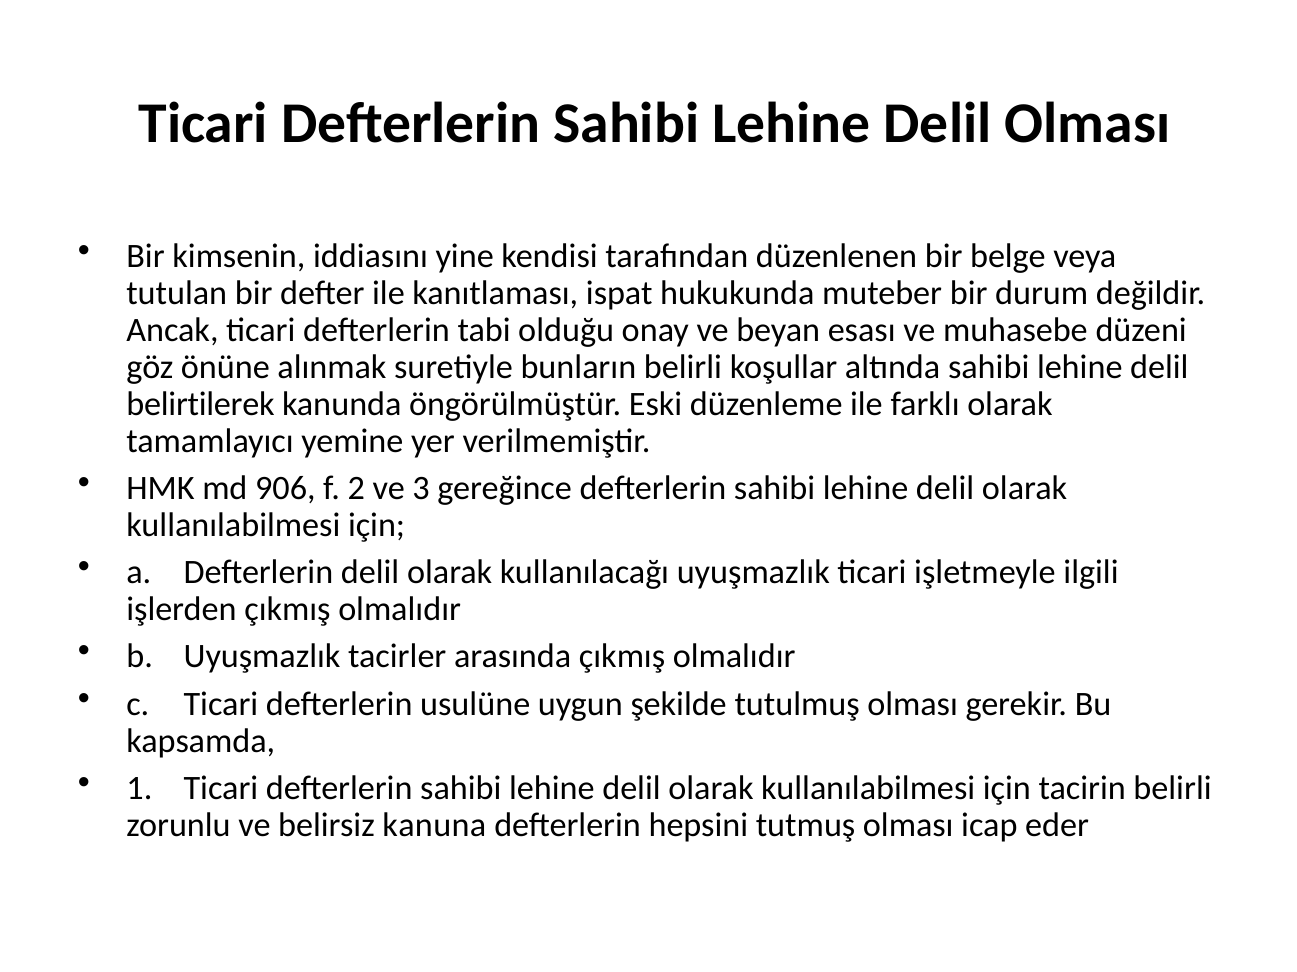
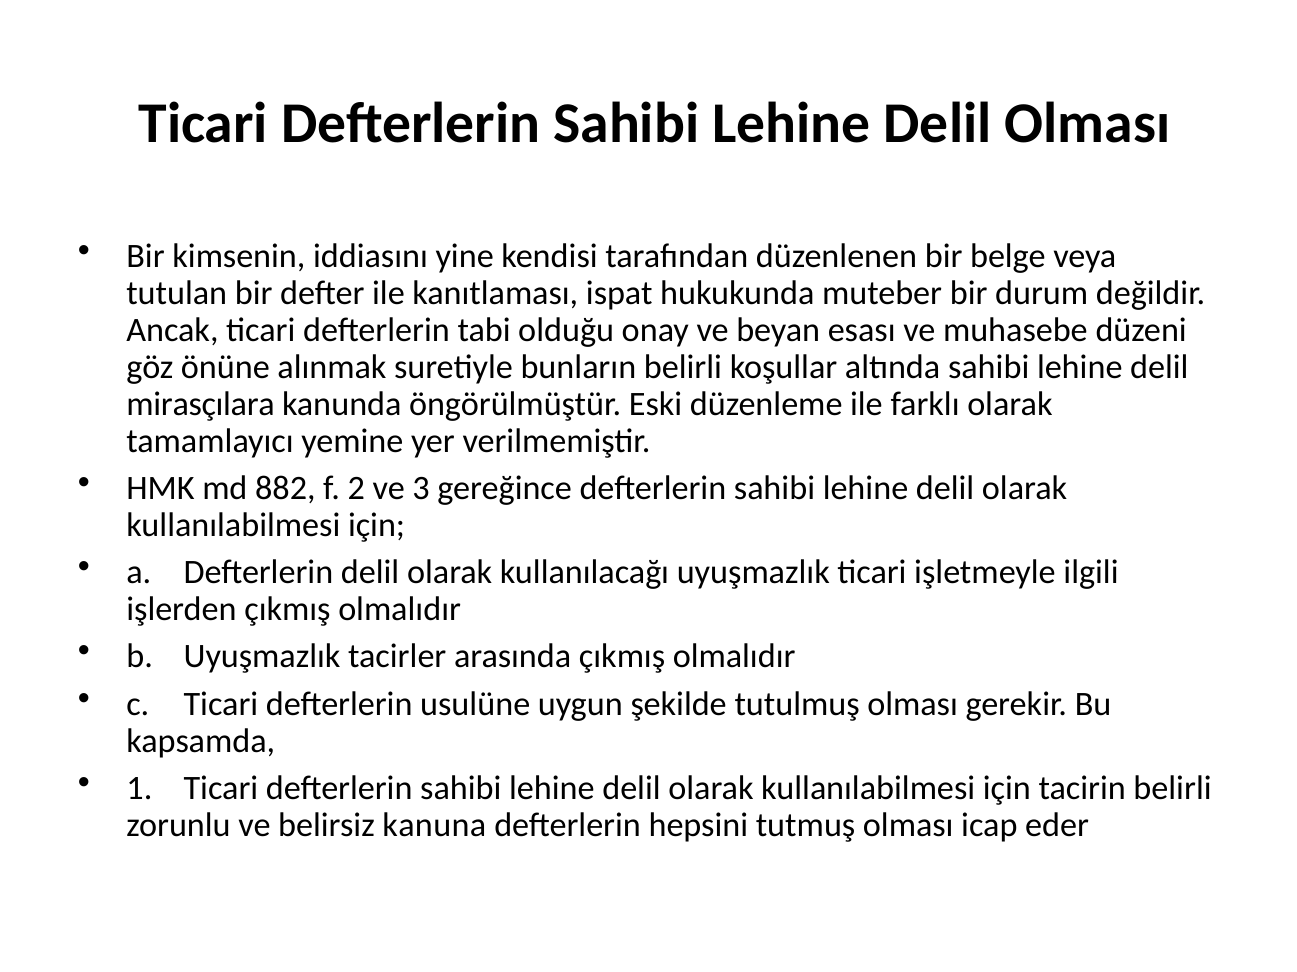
belirtilerek: belirtilerek -> mirasçılara (201, 404)
906: 906 -> 882 (285, 489)
